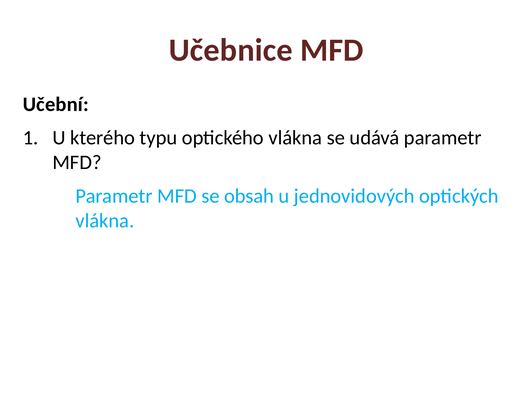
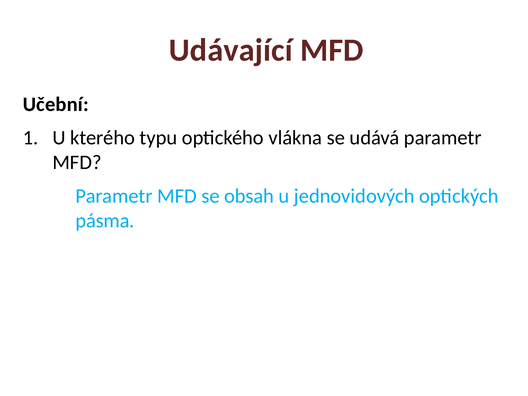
Učebnice: Učebnice -> Udávající (231, 50)
vlákna: vlákna -> pásma (105, 221)
